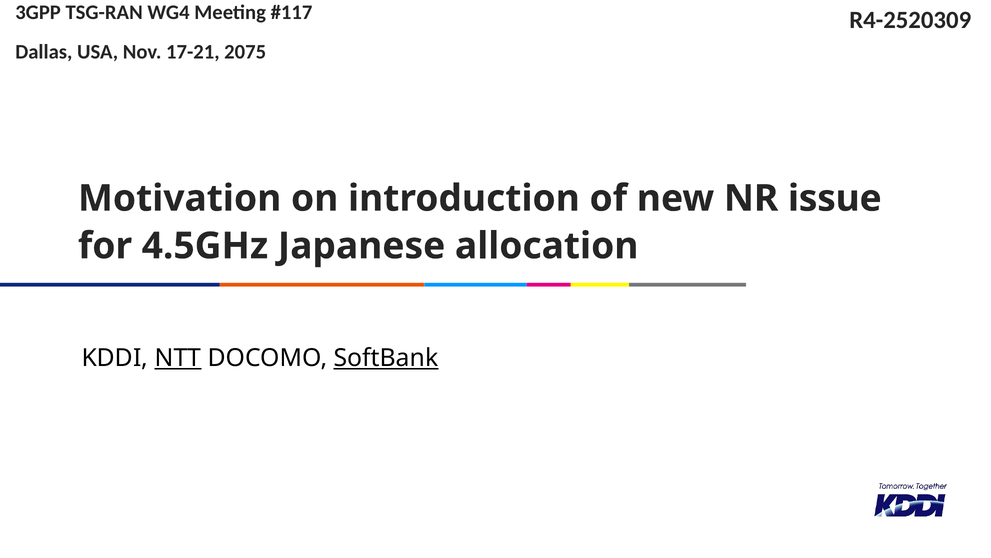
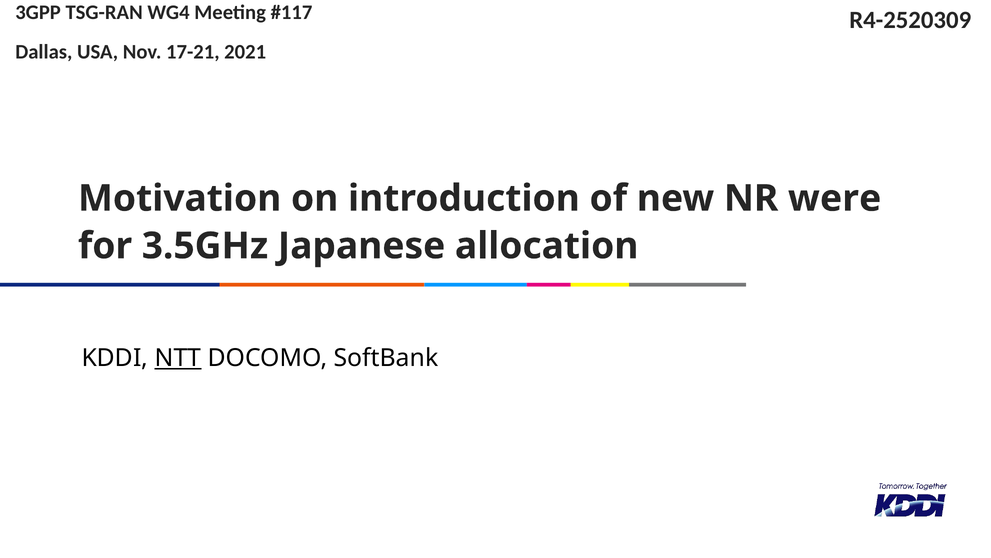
2075: 2075 -> 2021 (245, 52)
issue: issue -> were (835, 198)
4.5GHz: 4.5GHz -> 3.5GHz (205, 246)
SoftBank underline: present -> none (386, 358)
